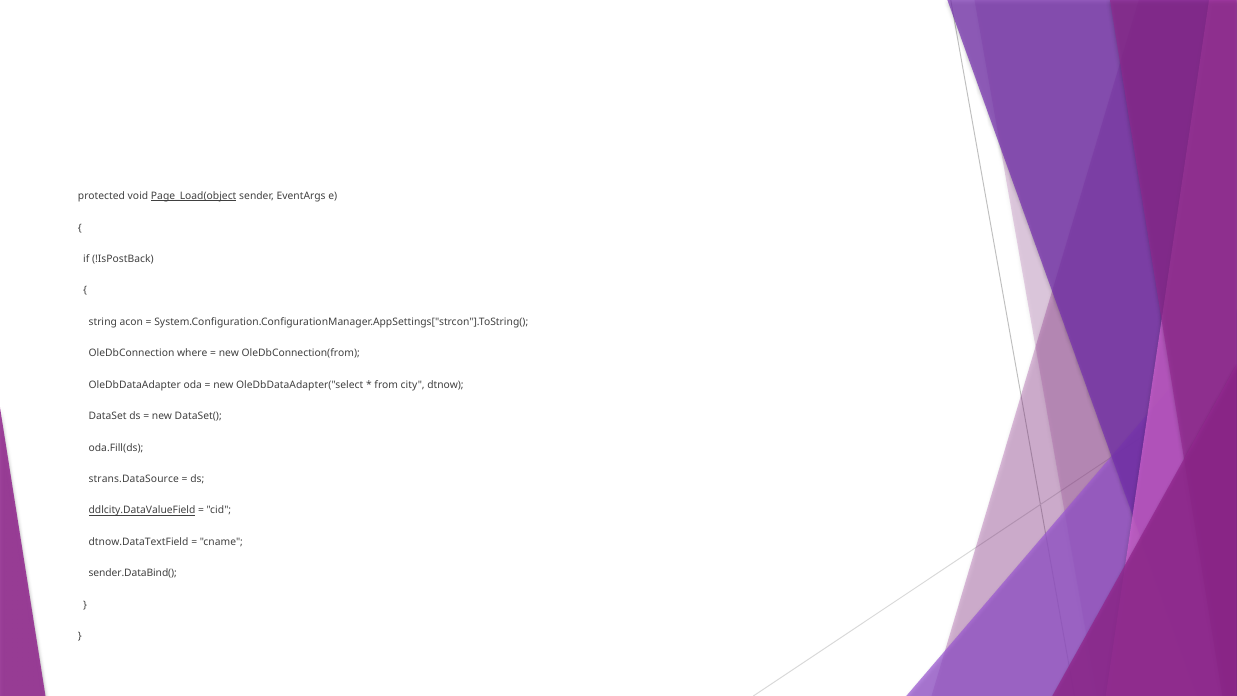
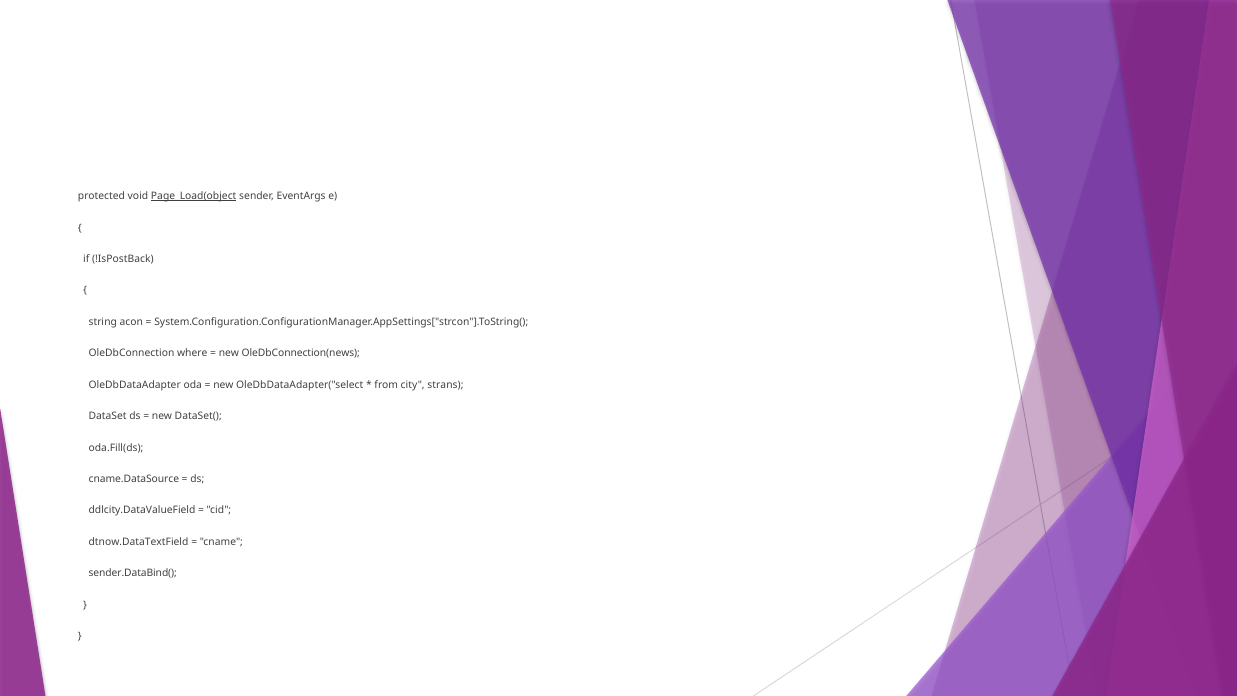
OleDbConnection(from: OleDbConnection(from -> OleDbConnection(news (301, 353)
dtnow: dtnow -> strans (445, 385)
strans.DataSource: strans.DataSource -> cname.DataSource (134, 479)
ddlcity.DataValueField underline: present -> none (142, 510)
